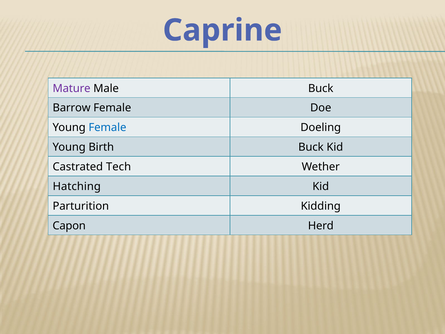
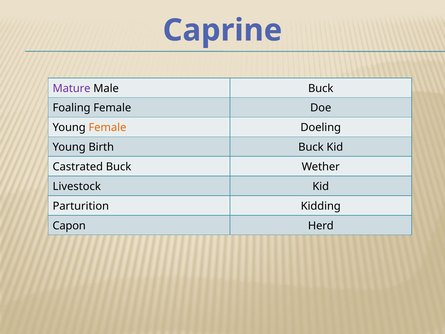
Barrow: Barrow -> Foaling (72, 108)
Female colour: blue -> orange (107, 127)
Castrated Tech: Tech -> Buck (119, 167)
Hatching: Hatching -> Livestock (77, 186)
